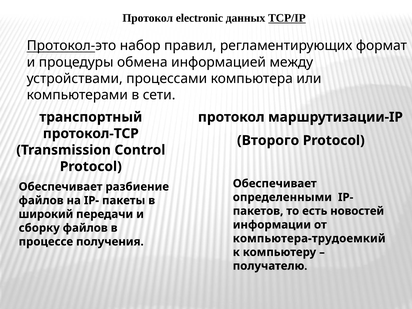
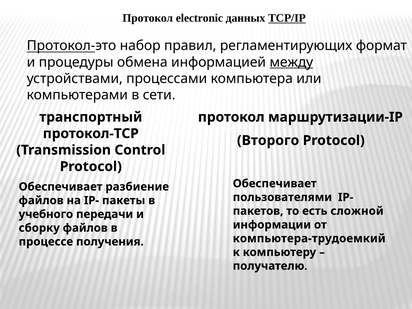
между underline: none -> present (291, 62)
определенными: определенными -> пользователями (282, 197)
новостей: новостей -> сложной (357, 211)
широкий: широкий -> учебного (46, 214)
